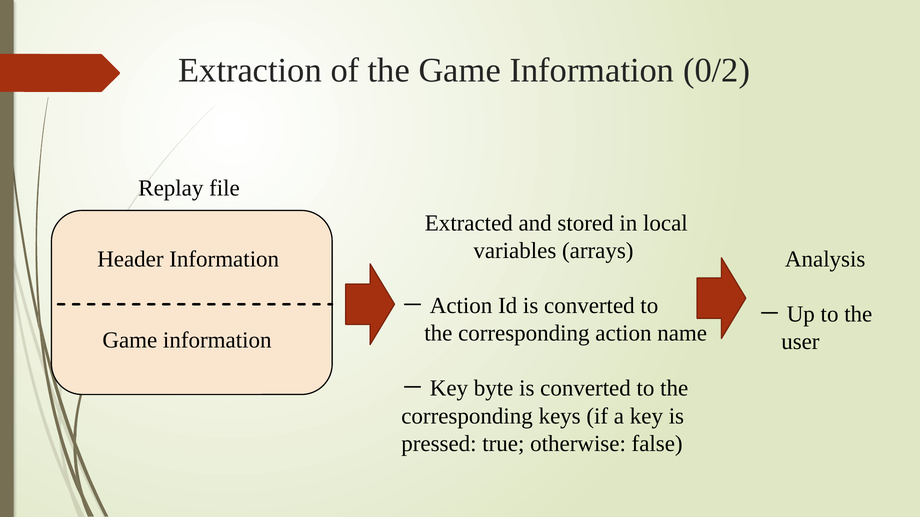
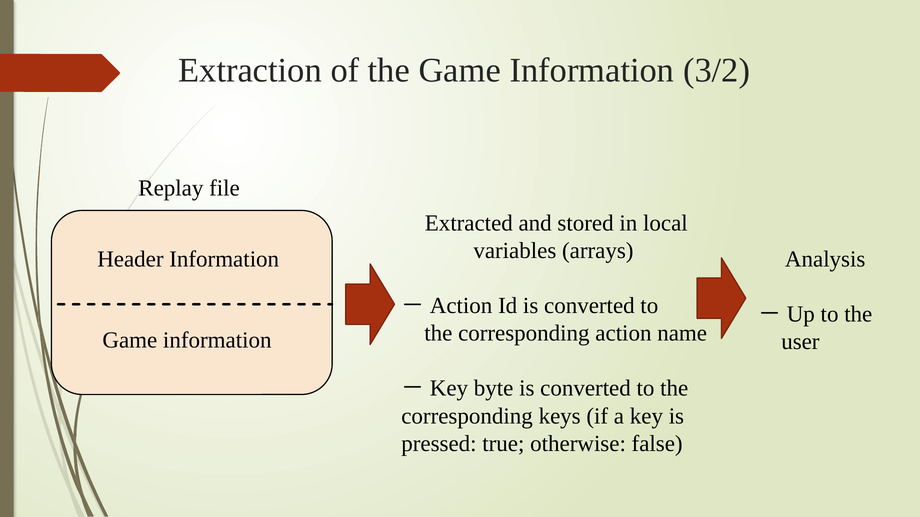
0/2: 0/2 -> 3/2 (717, 70)
